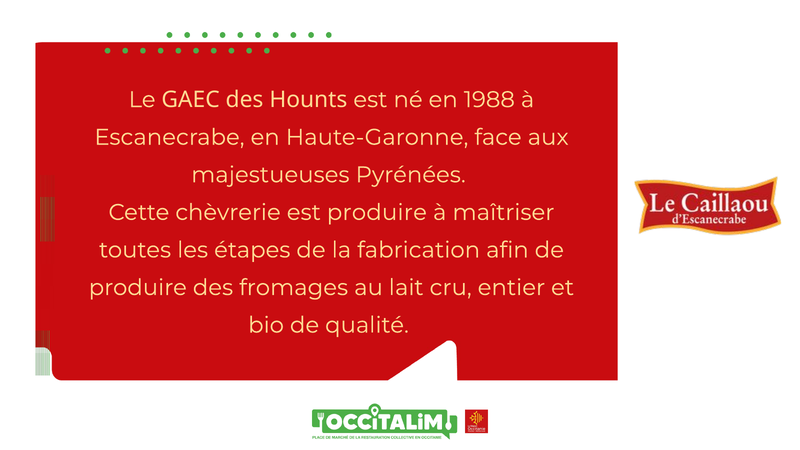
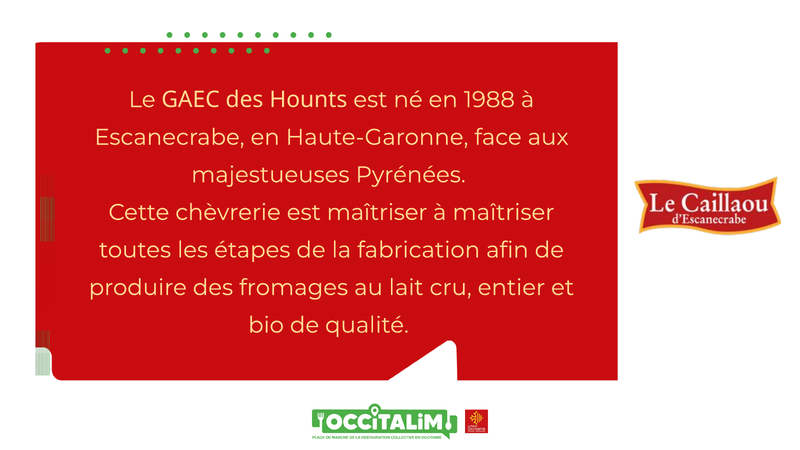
est produire: produire -> maîtriser (377, 212)
